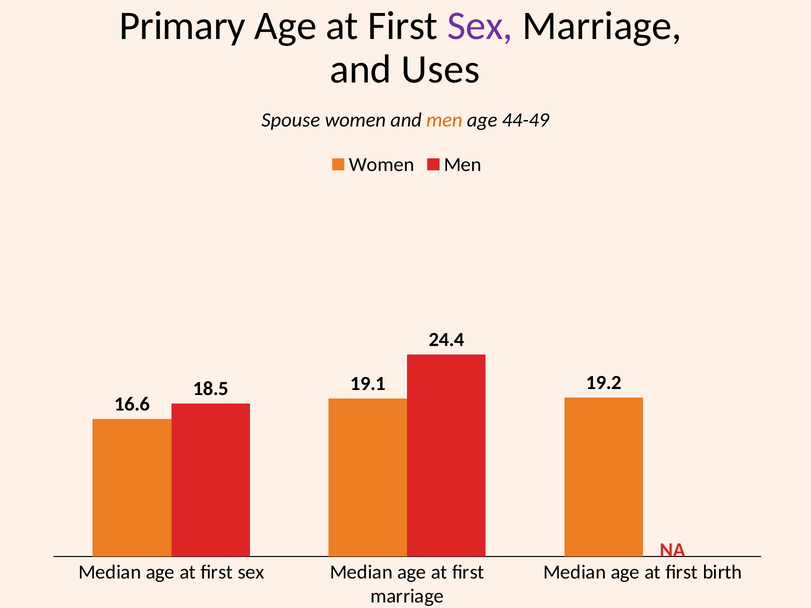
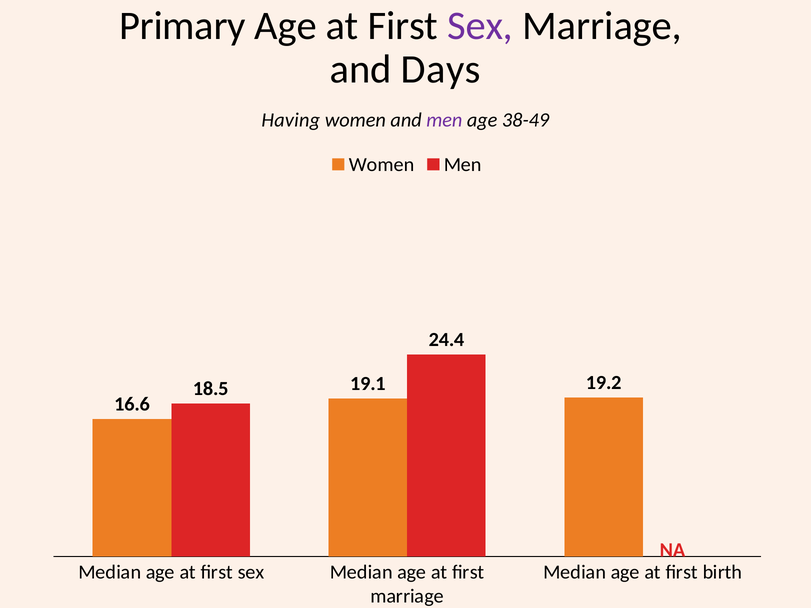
Uses: Uses -> Days (441, 70)
Spouse: Spouse -> Having (291, 120)
men colour: orange -> purple (444, 120)
44-49: 44-49 -> 38-49 (526, 120)
